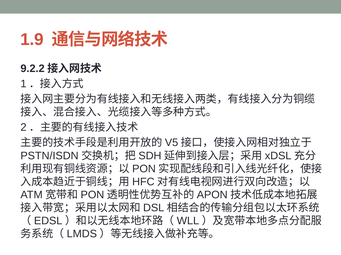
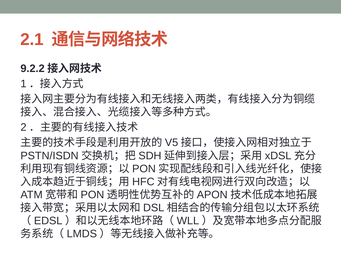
1.9: 1.9 -> 2.1 (32, 40)
